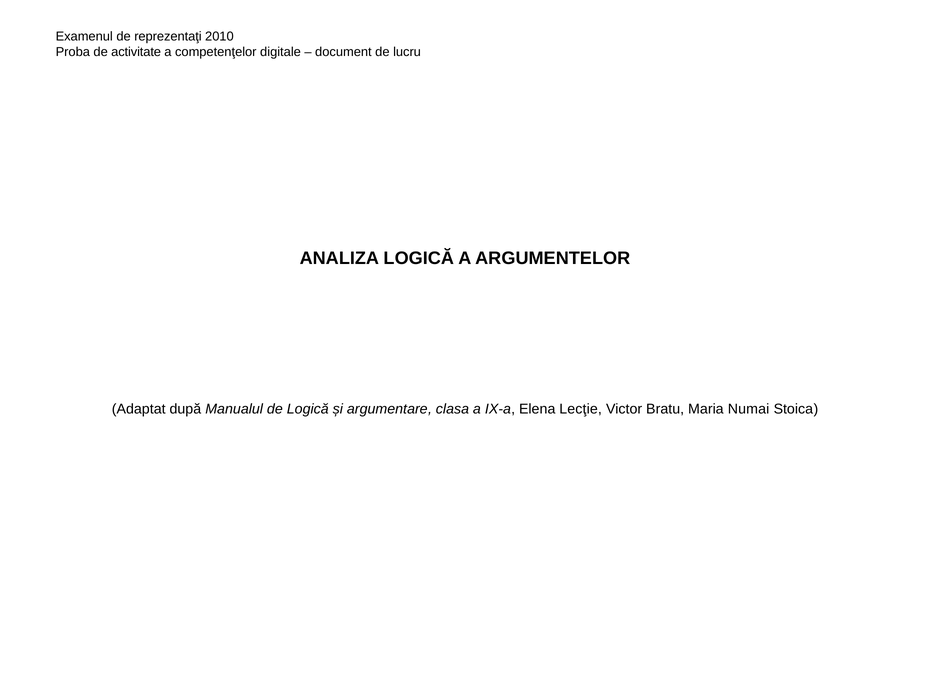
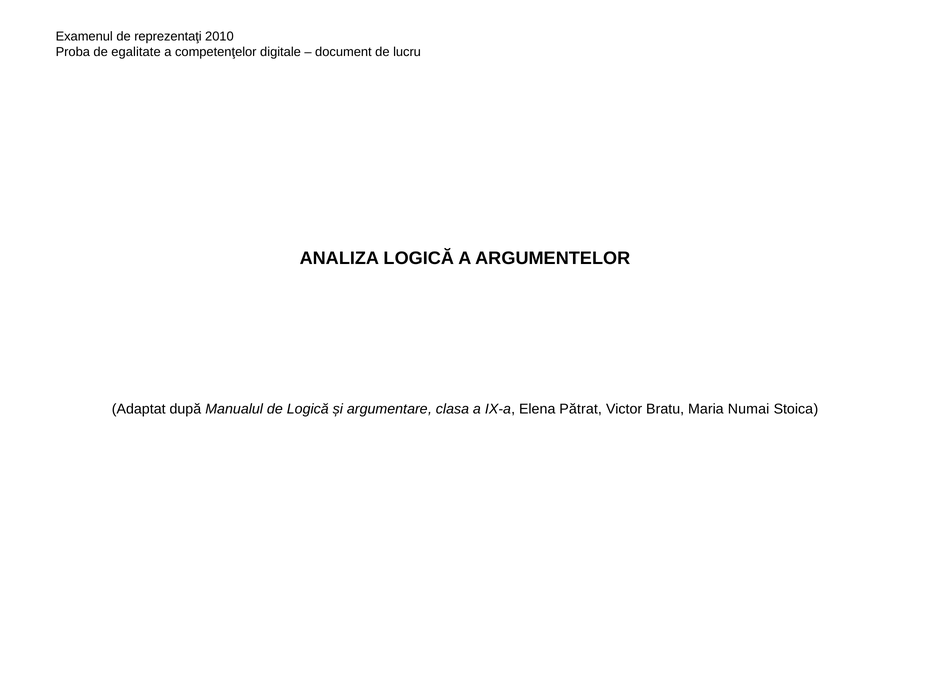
activitate: activitate -> egalitate (136, 52)
Lecţie: Lecţie -> Pătrat (581, 409)
